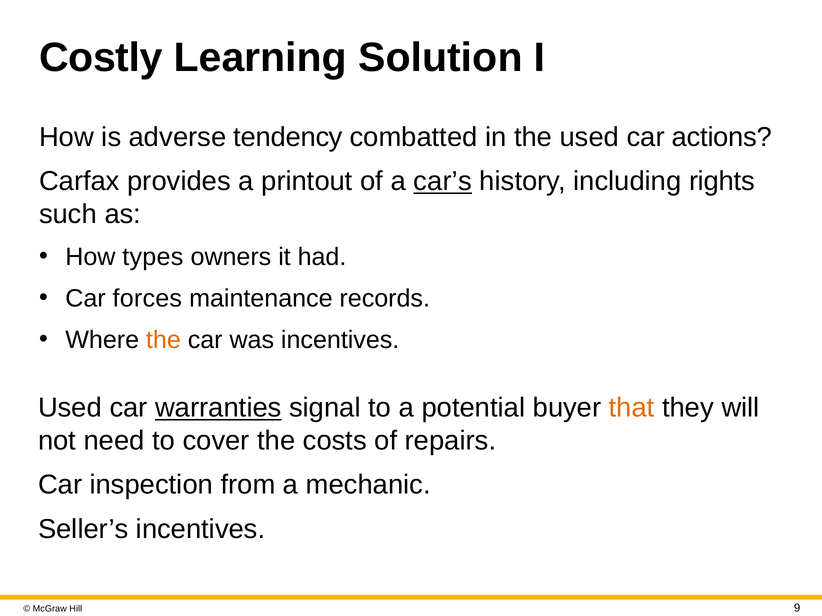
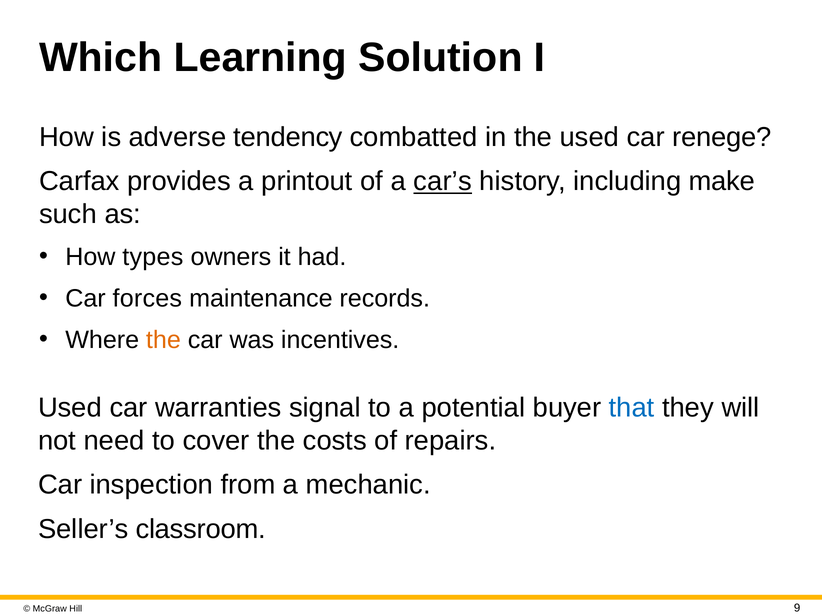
Costly: Costly -> Which (101, 58)
actions: actions -> renege (722, 137)
rights: rights -> make (722, 182)
warranties underline: present -> none (218, 408)
that colour: orange -> blue (632, 408)
Seller’s incentives: incentives -> classroom (201, 530)
